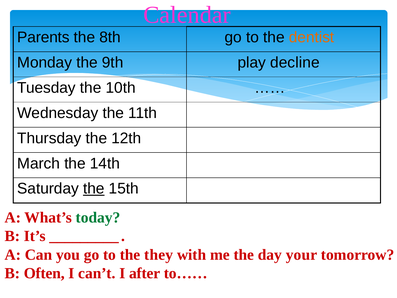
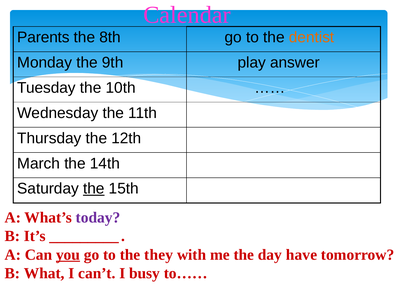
decline: decline -> answer (295, 63)
today colour: green -> purple (98, 217)
you underline: none -> present (68, 254)
your: your -> have (301, 254)
Often: Often -> What (44, 273)
after: after -> busy (145, 273)
